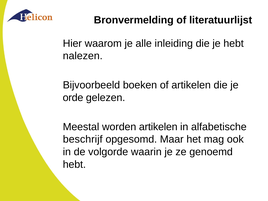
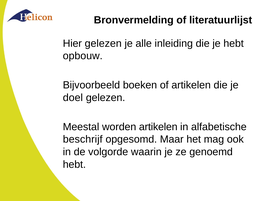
Hier waarom: waarom -> gelezen (103, 43)
nalezen: nalezen -> opbouw (83, 56)
orde: orde -> doel (73, 98)
